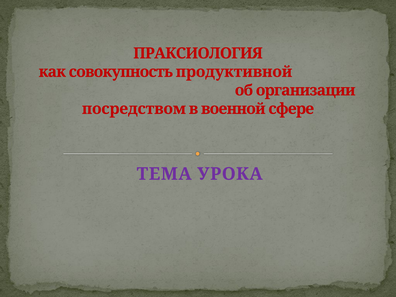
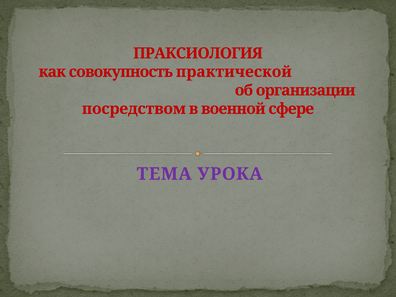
продуктивной: продуктивной -> практической (234, 72)
